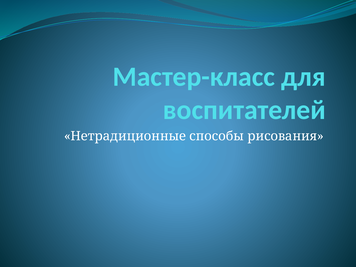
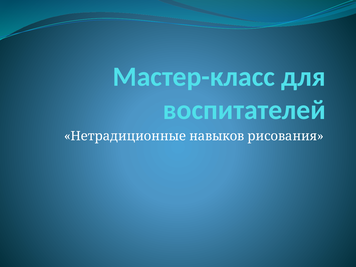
способы: способы -> навыков (217, 136)
